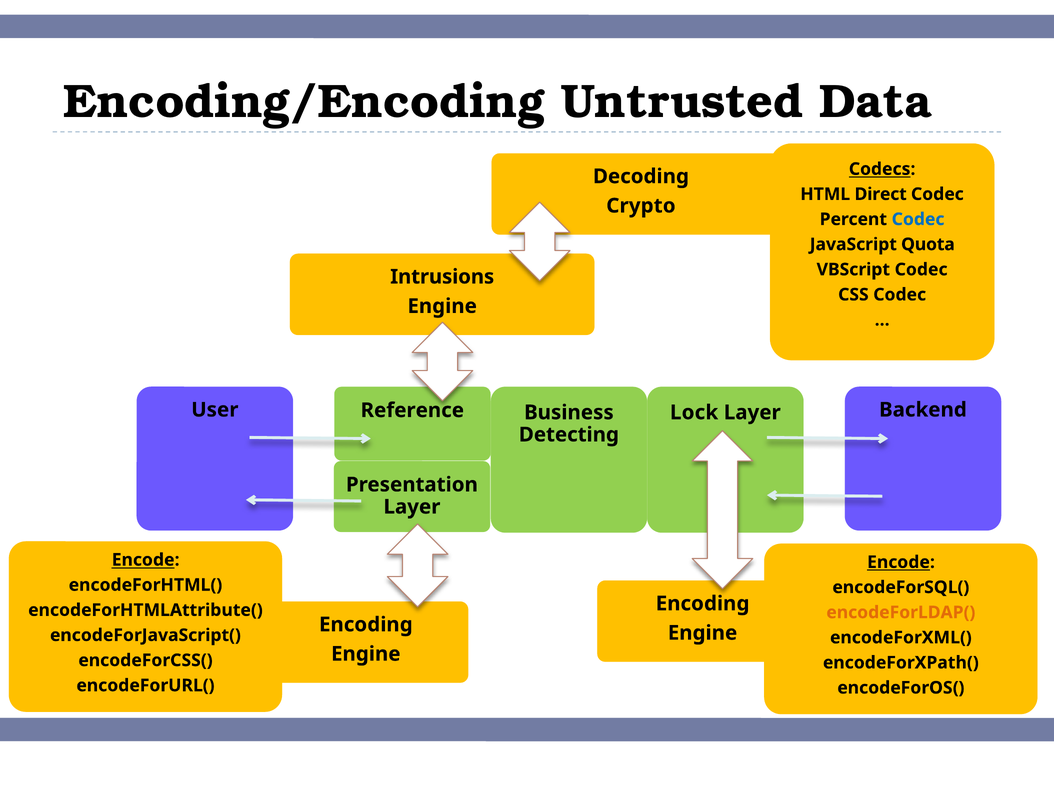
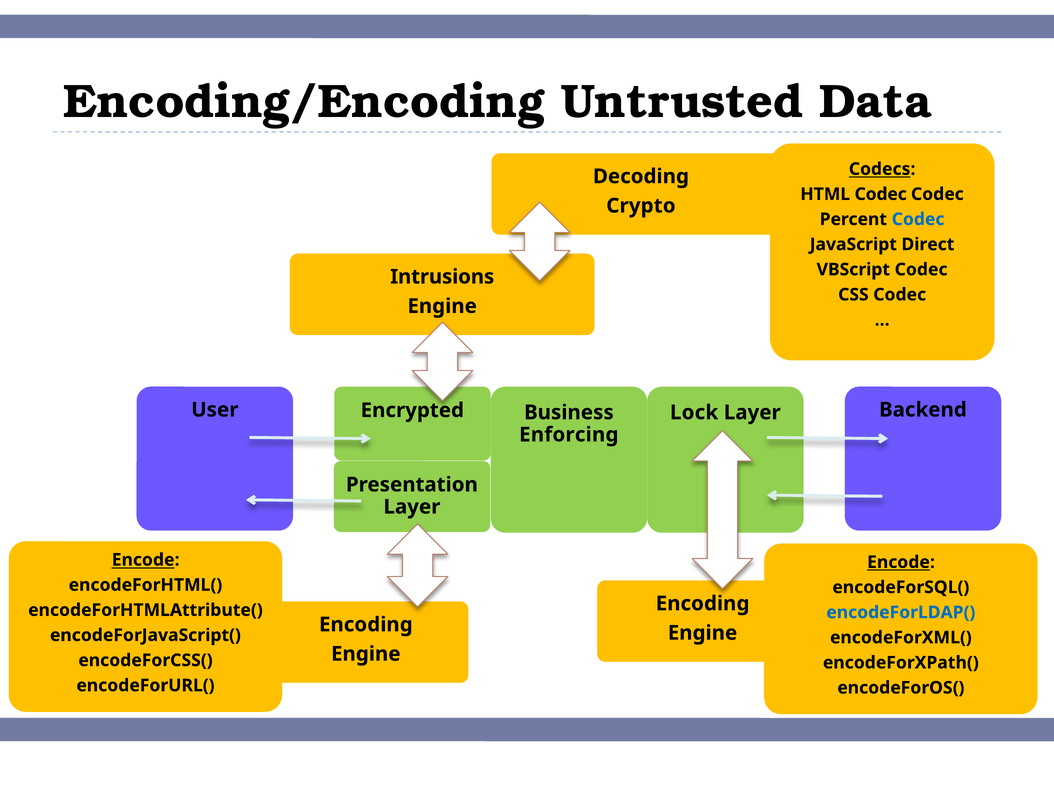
HTML Direct: Direct -> Codec (881, 194)
Quota: Quota -> Direct (928, 244)
Reference: Reference -> Encrypted (412, 410)
Detecting: Detecting -> Enforcing (569, 434)
encodeForLDAP( colour: orange -> blue (901, 612)
